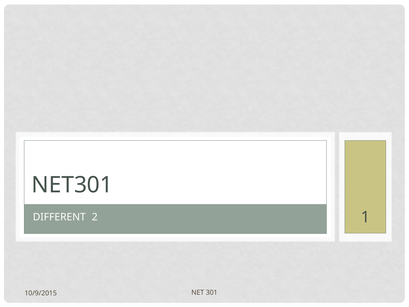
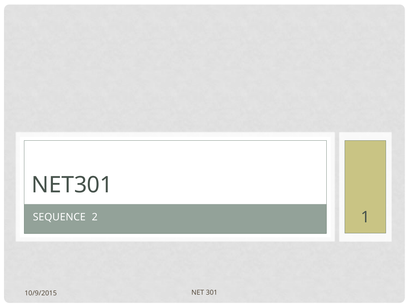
DIFFERENT: DIFFERENT -> SEQUENCE (59, 217)
